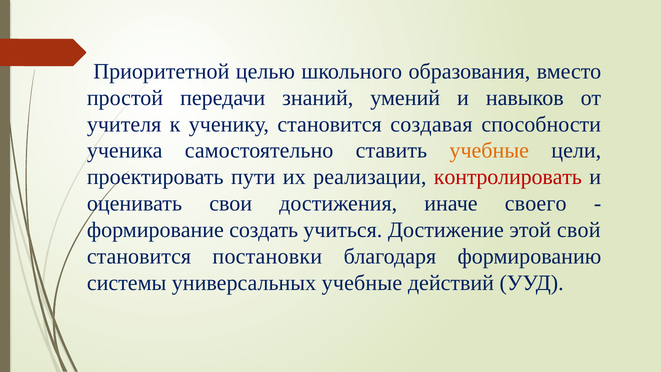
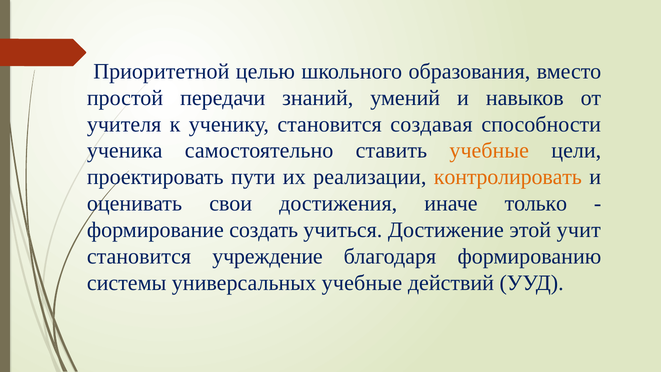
контролировать colour: red -> orange (508, 177)
своего: своего -> только (536, 204)
свой: свой -> учит (579, 230)
постановки: постановки -> учреждение (268, 256)
